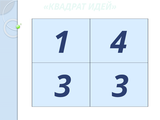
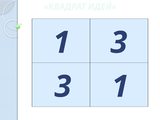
1 4: 4 -> 3 (119, 43)
3 3: 3 -> 1 (120, 87)
